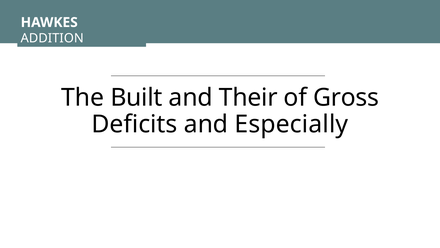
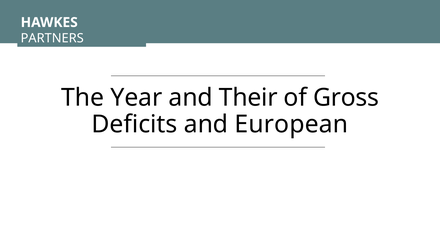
ADDITION: ADDITION -> PARTNERS (52, 38)
Built: Built -> Year (136, 97)
Especially: Especially -> European (291, 124)
